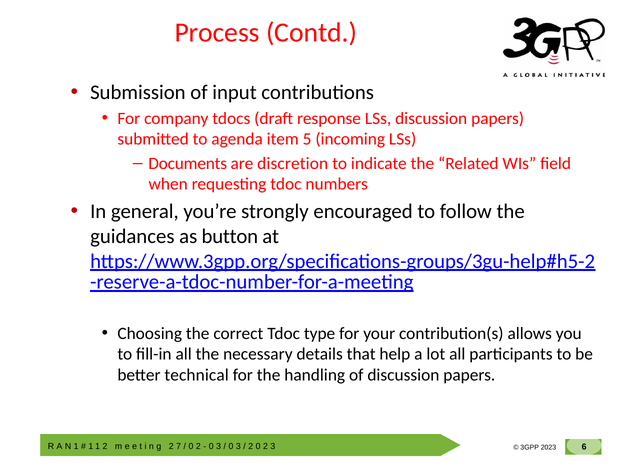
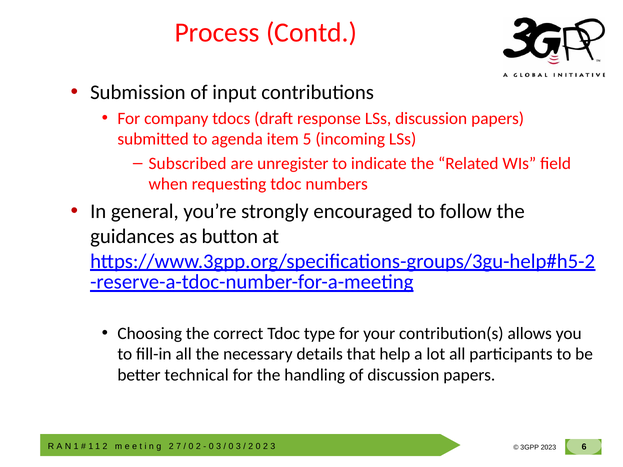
Documents: Documents -> Subscribed (188, 164)
discretion: discretion -> unregister (293, 164)
